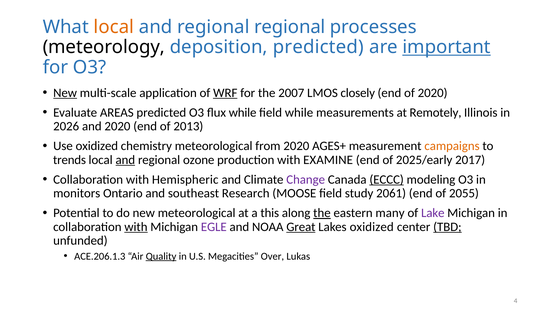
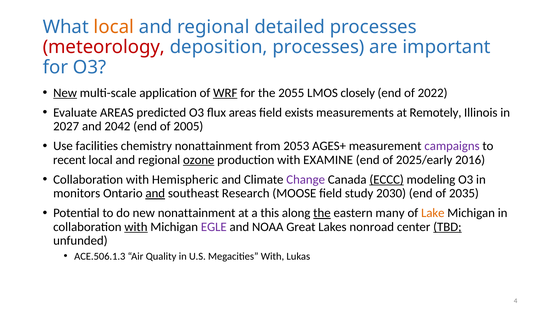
regional regional: regional -> detailed (290, 27)
meteorology colour: black -> red (104, 47)
deposition predicted: predicted -> processes (318, 47)
important underline: present -> none (447, 47)
2007: 2007 -> 2055 (291, 93)
of 2020: 2020 -> 2022 (433, 93)
flux while: while -> areas (243, 112)
field while: while -> exists (299, 112)
2026: 2026 -> 2027 (66, 126)
and 2020: 2020 -> 2042 (117, 126)
2013: 2013 -> 2005 (188, 126)
Use oxidized: oxidized -> facilities (97, 146)
chemistry meteorological: meteorological -> nonattainment (214, 146)
from 2020: 2020 -> 2053 (296, 146)
campaigns colour: orange -> purple (452, 146)
trends: trends -> recent (70, 160)
and underline: present -> none (125, 160)
ozone underline: none -> present (199, 160)
2017: 2017 -> 2016 (470, 160)
and underline: none -> present (155, 193)
2061: 2061 -> 2030 (391, 193)
2055: 2055 -> 2035 (464, 193)
new meteorological: meteorological -> nonattainment (197, 213)
Lake colour: purple -> orange (433, 213)
Great underline: present -> none (301, 227)
Lakes oxidized: oxidized -> nonroad (372, 227)
ACE.206.1.3: ACE.206.1.3 -> ACE.506.1.3 (100, 256)
Quality underline: present -> none (161, 256)
Megacities Over: Over -> With (272, 256)
